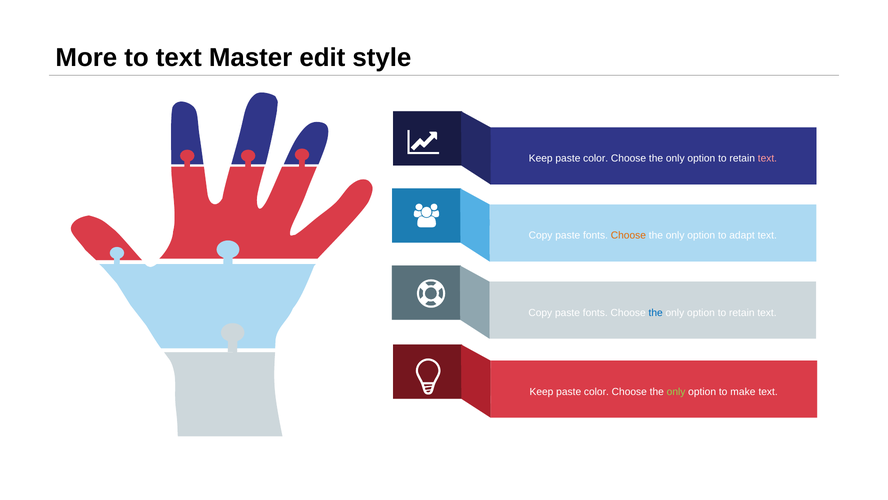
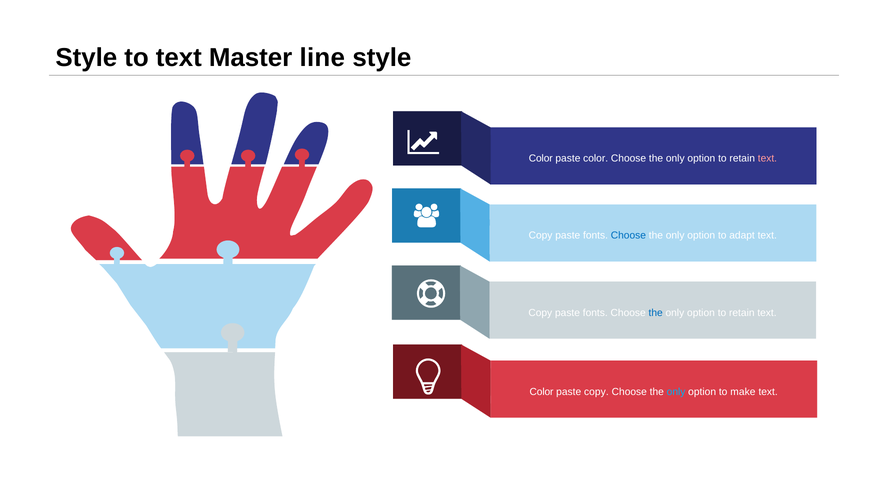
More: More -> Style (86, 57)
edit: edit -> line (322, 57)
Keep: Keep -> Color (541, 158)
Choose colour: orange -> blue (628, 235)
Keep: Keep -> Color (542, 391)
color: color -> copy (596, 391)
only colour: light green -> light blue (676, 391)
